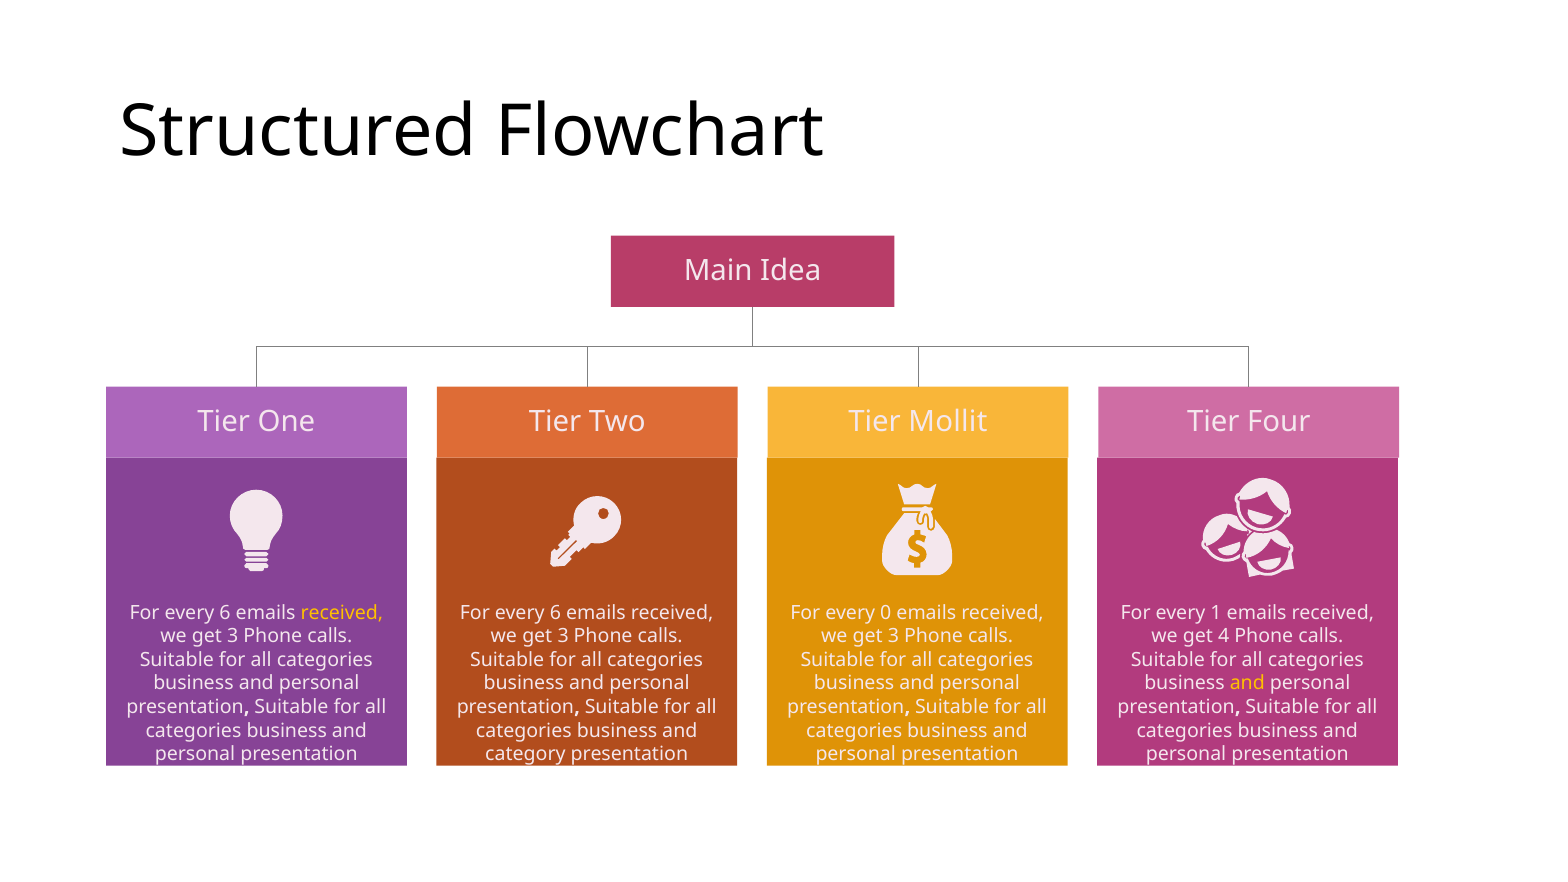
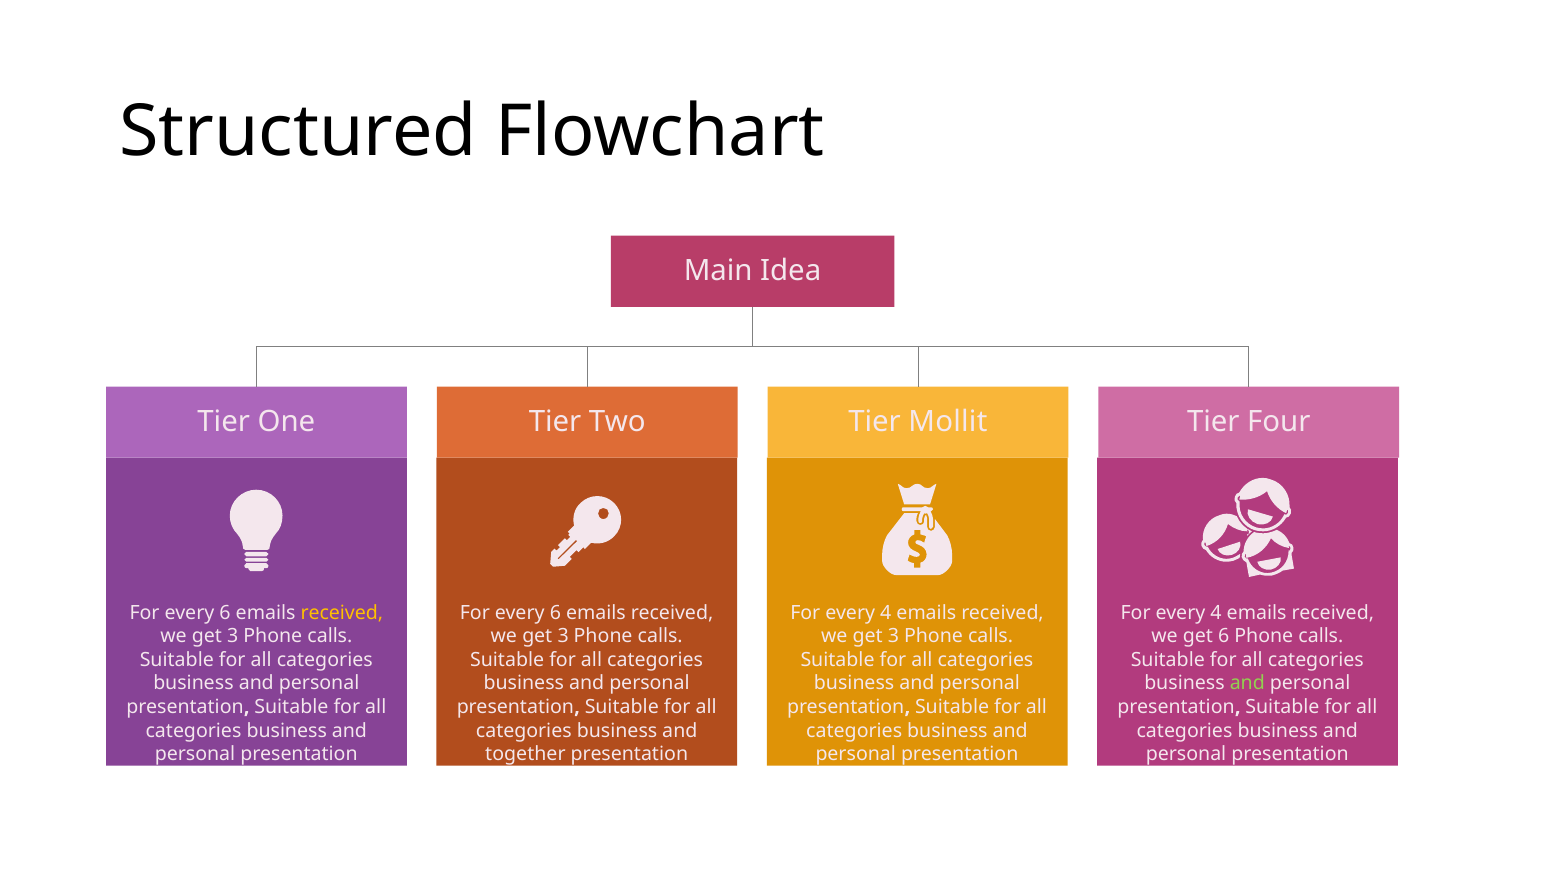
0: 0 -> 4 (886, 613)
1: 1 -> 4 (1216, 613)
get 4: 4 -> 6 (1224, 636)
and colour: yellow -> light green (1247, 684)
category: category -> together (525, 754)
